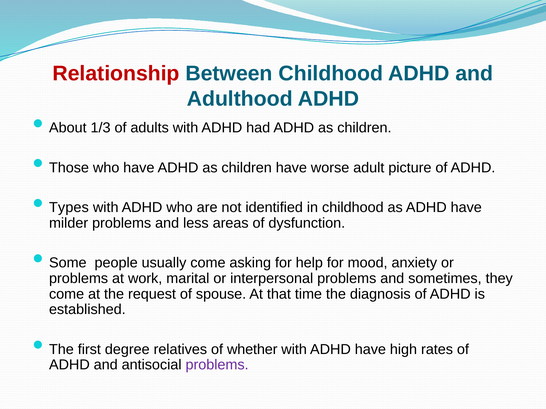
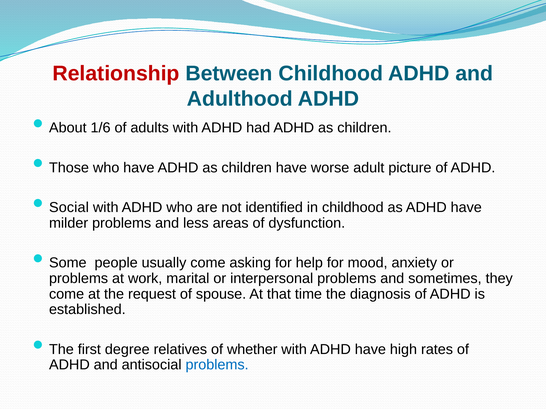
1/3: 1/3 -> 1/6 (101, 128)
Types: Types -> Social (69, 208)
problems colour: purple -> blue (217, 365)
